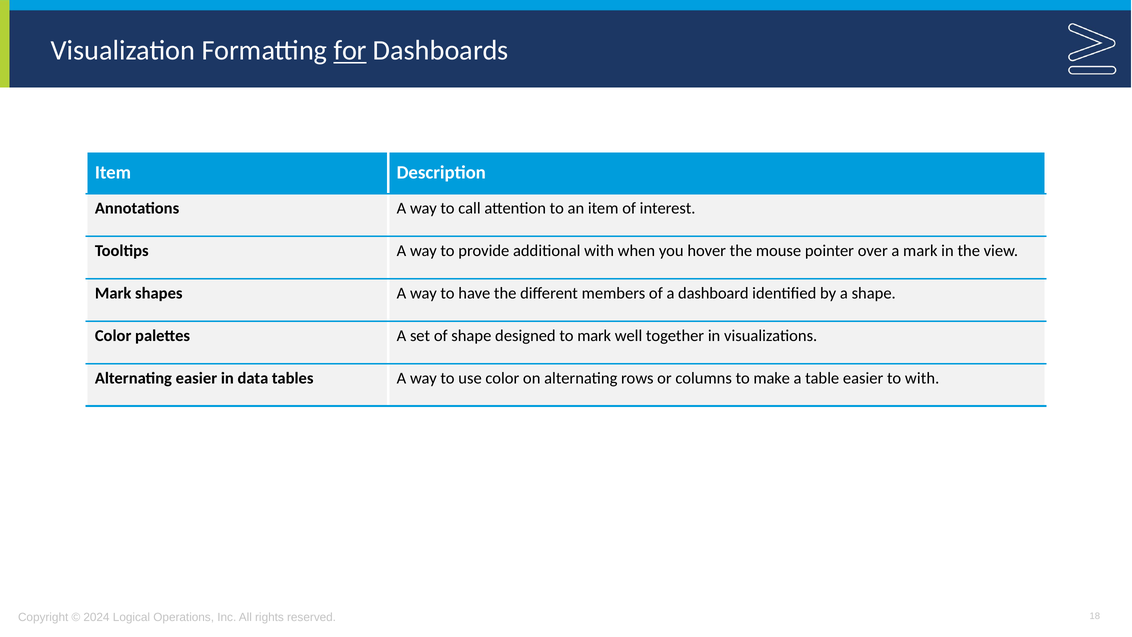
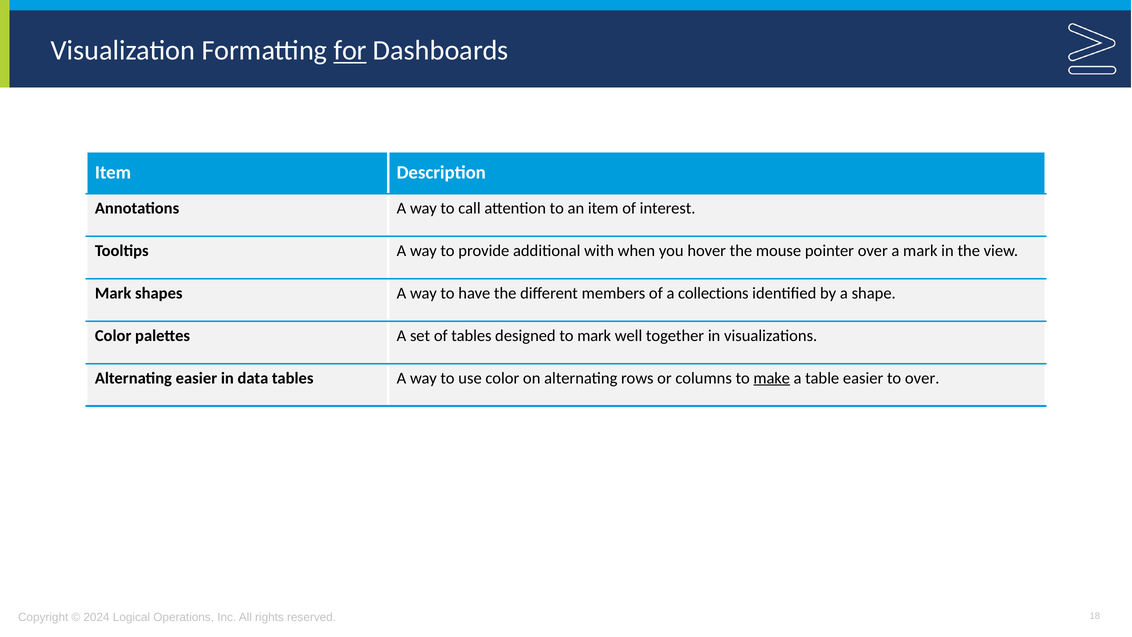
dashboard: dashboard -> collections (713, 293)
of shape: shape -> tables (471, 335)
make underline: none -> present (772, 378)
to with: with -> over (922, 378)
